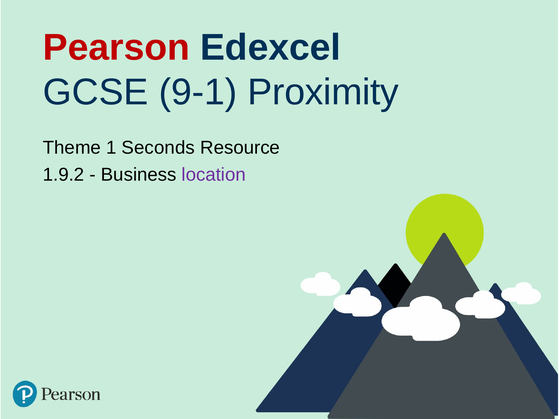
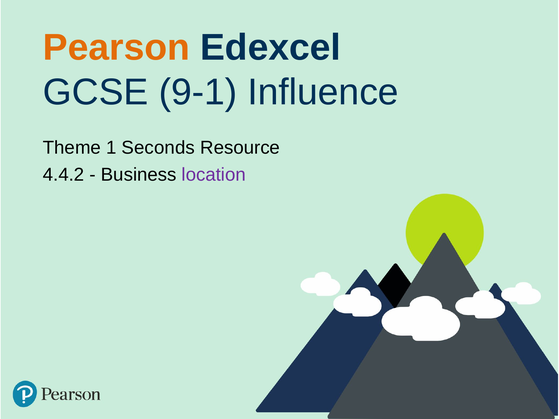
Pearson colour: red -> orange (116, 48)
Proximity: Proximity -> Influence (323, 92)
1.9.2: 1.9.2 -> 4.4.2 (64, 175)
